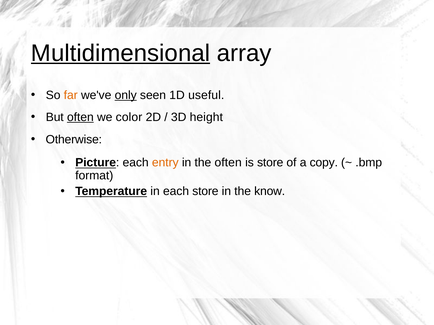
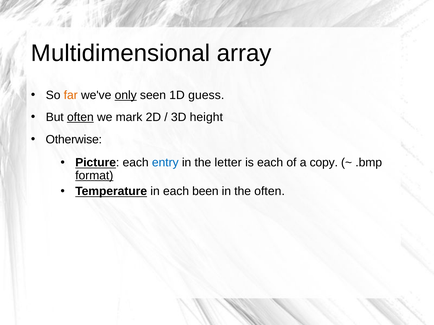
Multidimensional underline: present -> none (121, 53)
useful: useful -> guess (206, 95)
color: color -> mark (129, 117)
entry colour: orange -> blue (165, 163)
the often: often -> letter (228, 163)
is store: store -> each (270, 163)
format underline: none -> present (94, 176)
each store: store -> been (205, 192)
the know: know -> often (270, 192)
